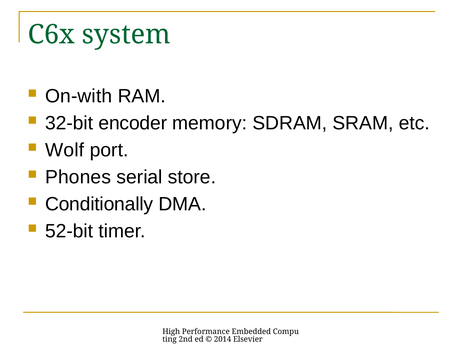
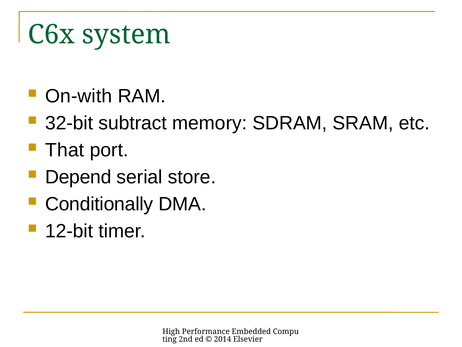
encoder: encoder -> subtract (133, 123)
Wolf: Wolf -> That (65, 150)
Phones: Phones -> Depend (78, 177)
52-bit: 52-bit -> 12-bit (69, 231)
